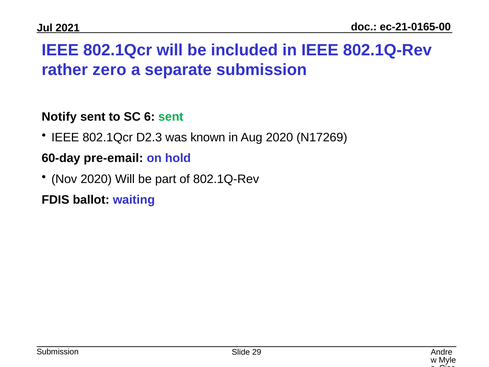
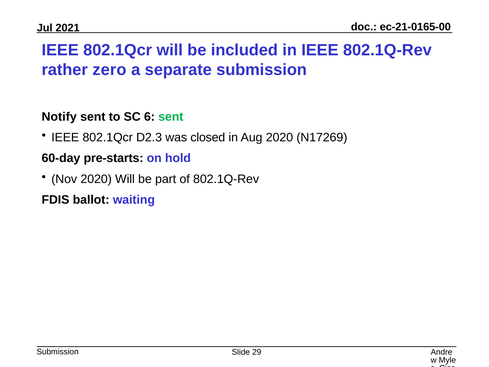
known: known -> closed (208, 137)
pre-email: pre-email -> pre-starts (114, 158)
